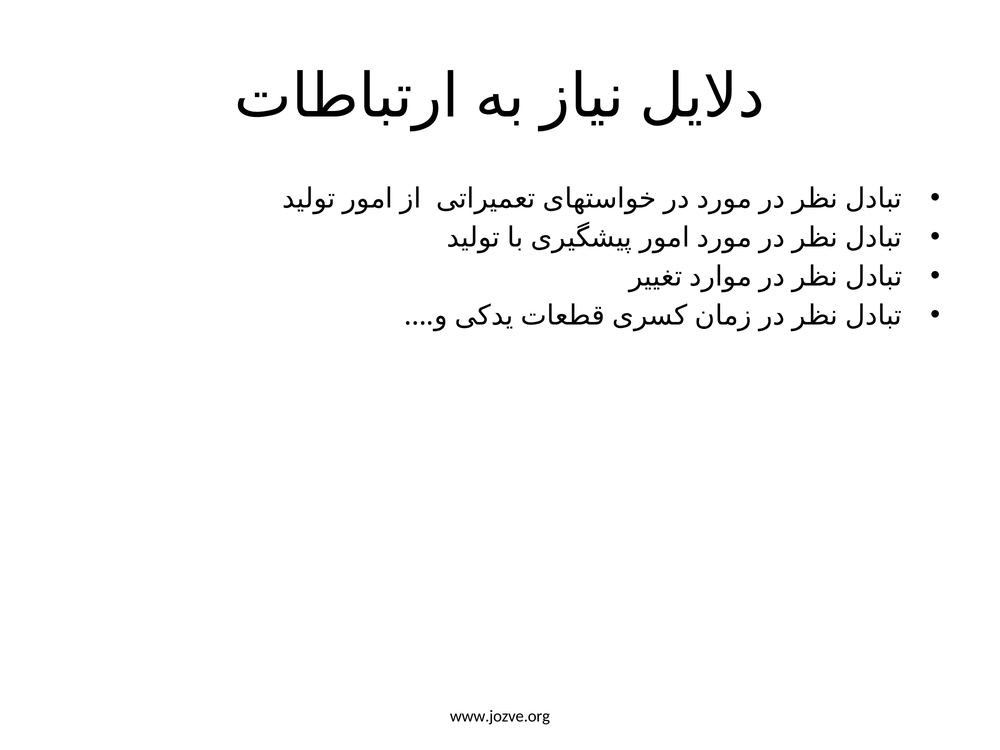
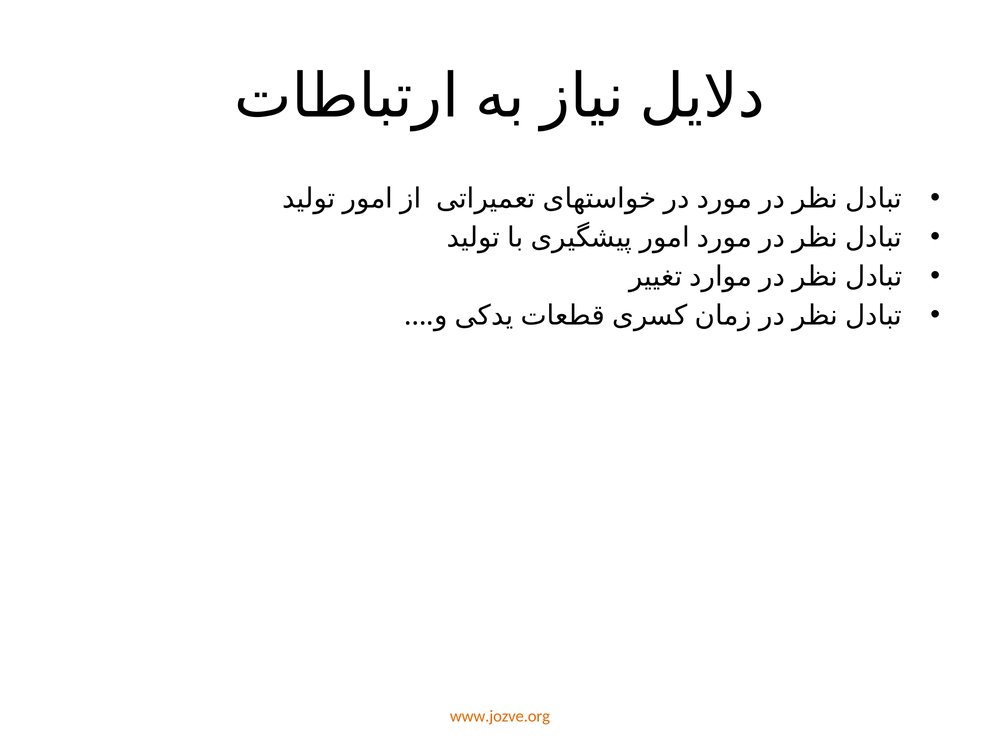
www.jozve.org colour: black -> orange (500, 716)
